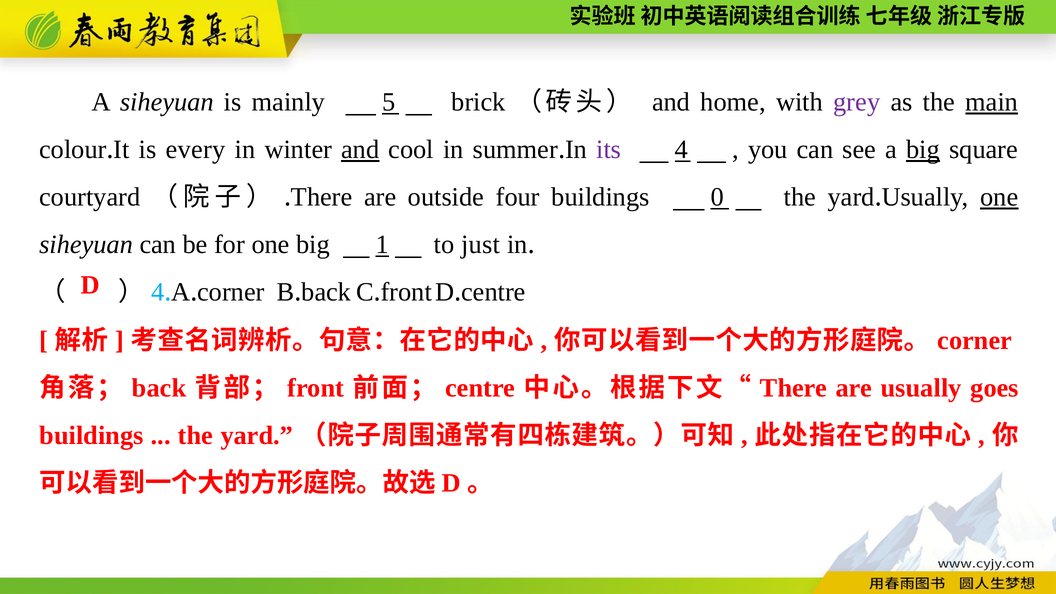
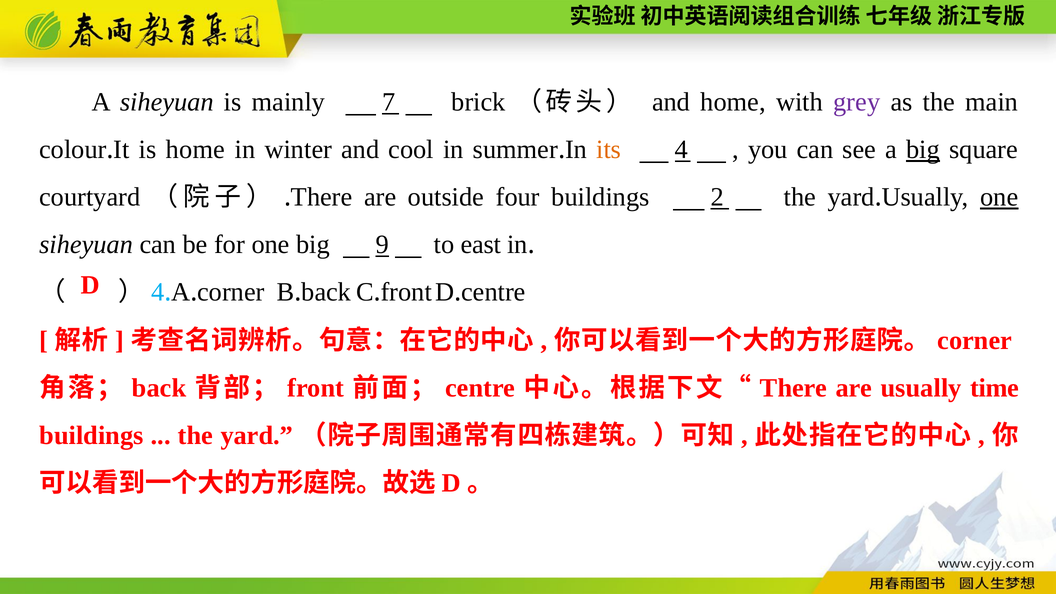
5: 5 -> 7 (389, 102)
main underline: present -> none (992, 102)
is every: every -> home (195, 150)
and underline: present -> none (360, 150)
its colour: purple -> orange (609, 150)
0: 0 -> 2 (717, 197)
1: 1 -> 9 (382, 245)
just: just -> east (481, 245)
goes: goes -> time (995, 388)
